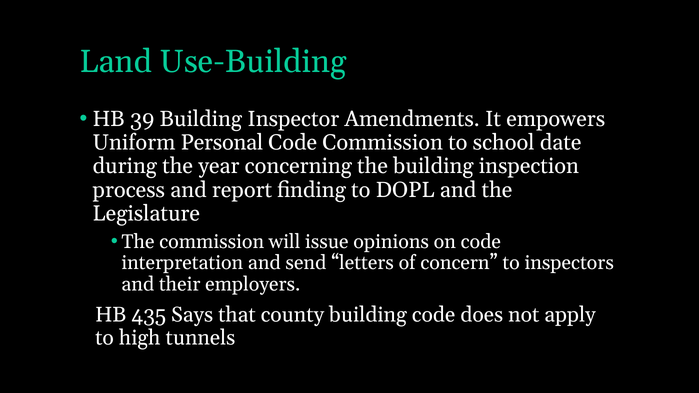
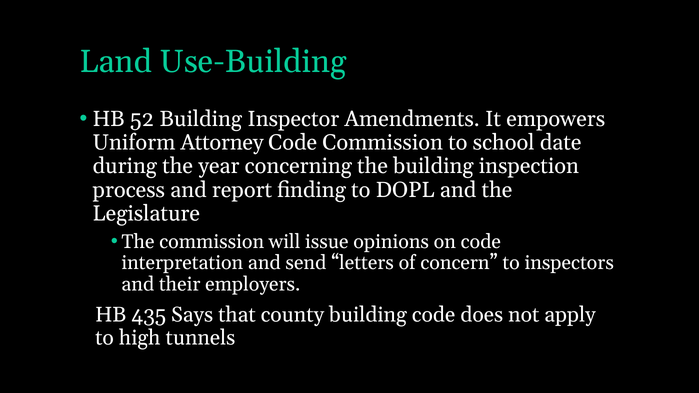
39: 39 -> 52 (142, 119)
Personal: Personal -> Attorney (222, 143)
